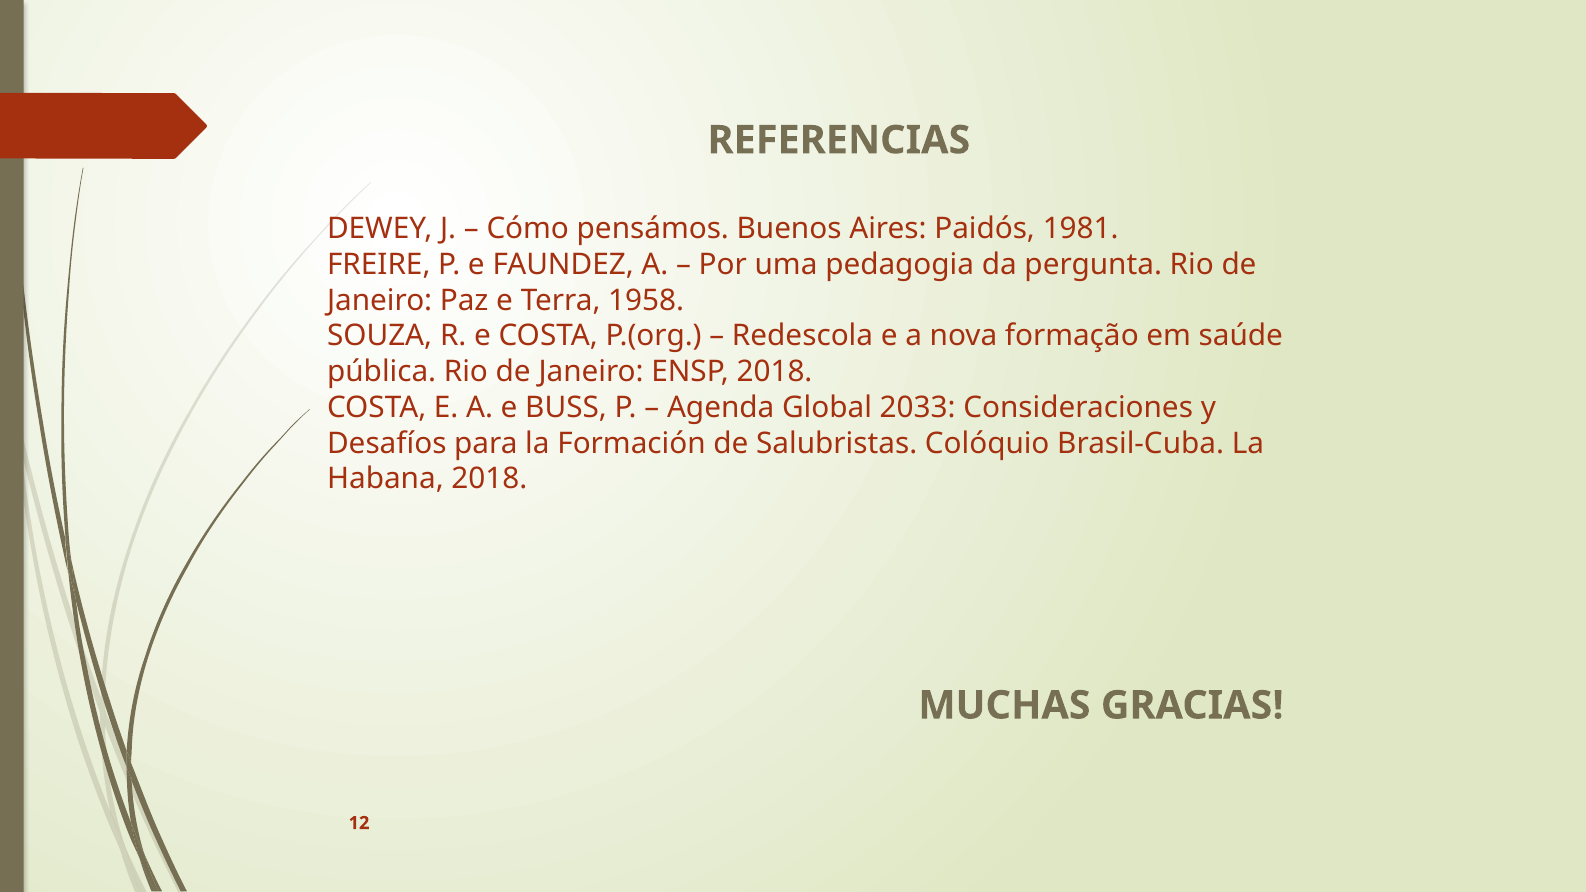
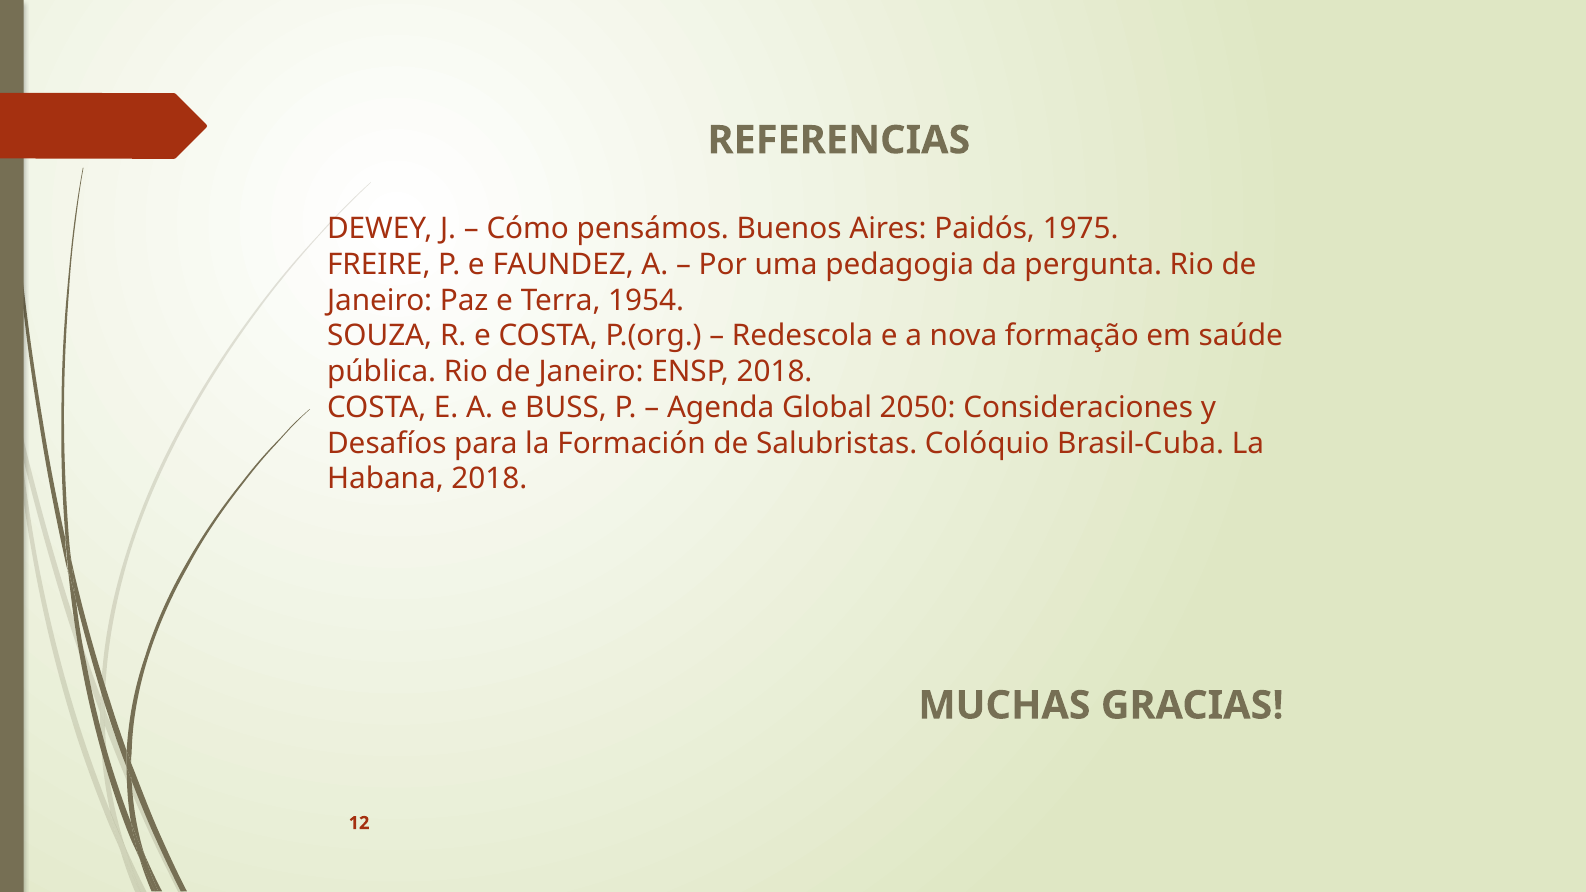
1981: 1981 -> 1975 (1081, 229)
1958: 1958 -> 1954 (646, 301)
2033: 2033 -> 2050 (918, 408)
